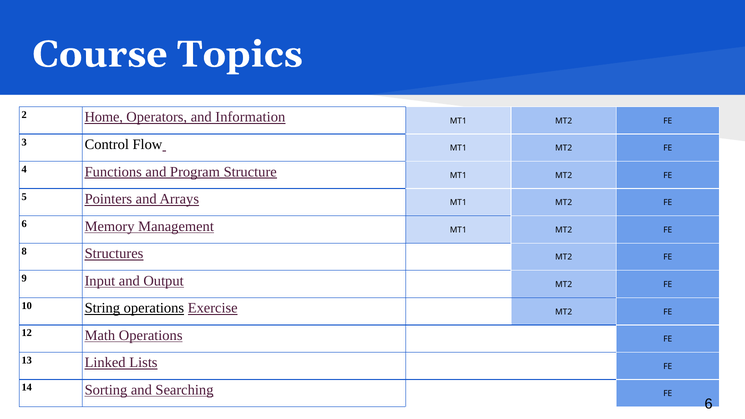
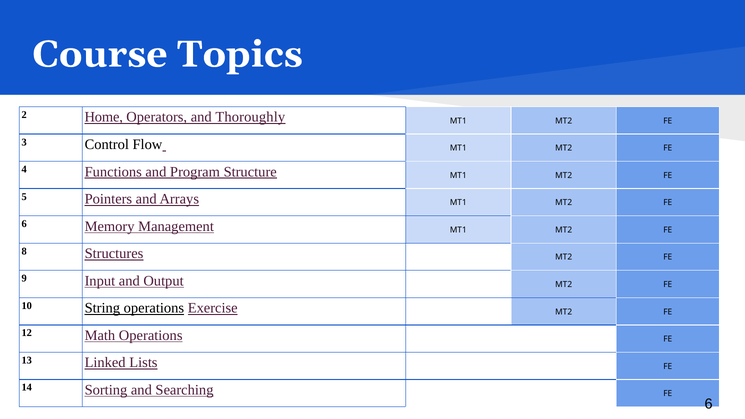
Information: Information -> Thoroughly (250, 117)
